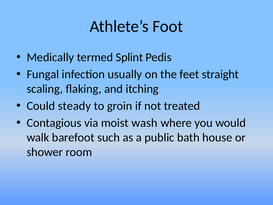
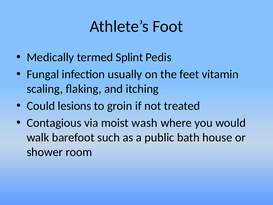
straight: straight -> vitamin (220, 74)
steady: steady -> lesions (75, 106)
